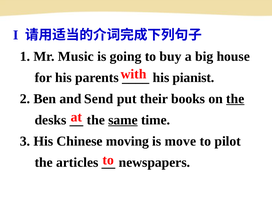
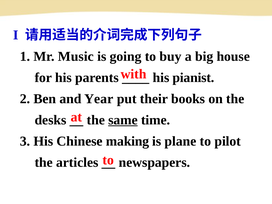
Send: Send -> Year (99, 99)
the underline: present -> none (235, 99)
moving: moving -> making (128, 141)
move: move -> plane (180, 141)
